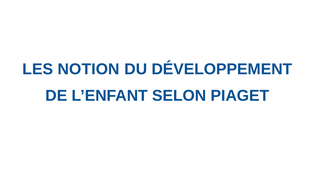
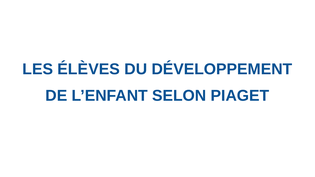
NOTION: NOTION -> ÉLÈVES (89, 69)
